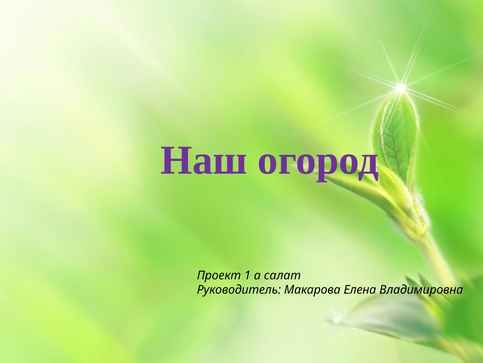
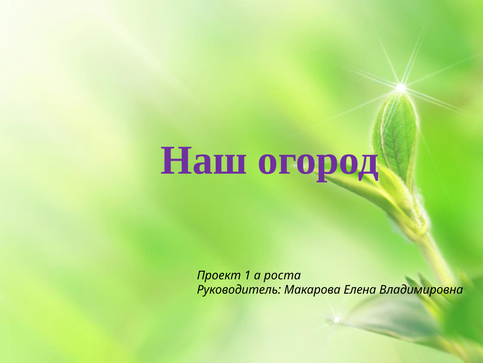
салат: салат -> роста (282, 275)
